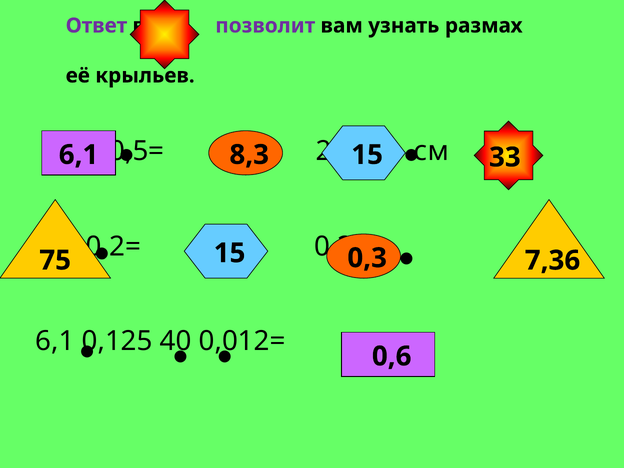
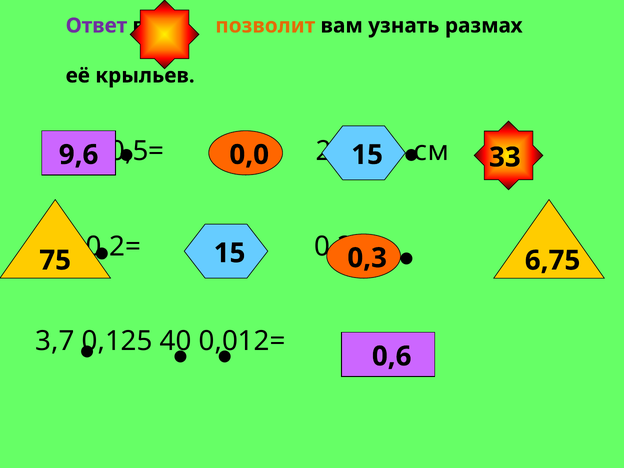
позволит colour: purple -> orange (265, 26)
6,1: 6,1 -> 9,6 (79, 155)
8,3: 8,3 -> 0,0 (249, 155)
7,36: 7,36 -> 6,75 (553, 260)
6,1: 6,1 -> 3,7 (55, 341)
